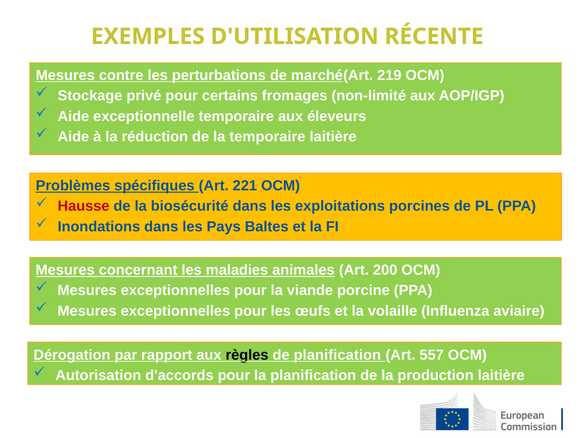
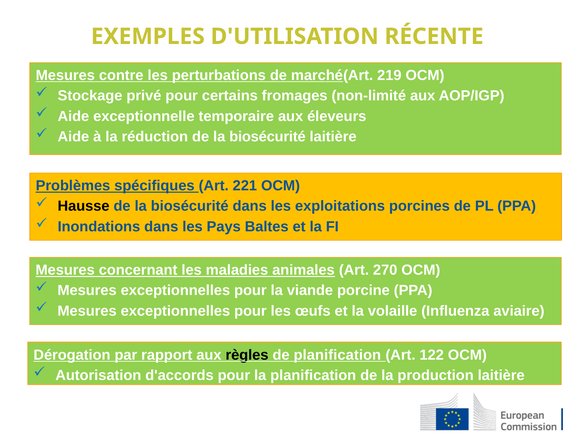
réduction de la temporaire: temporaire -> biosécurité (268, 137)
Hausse colour: red -> black (84, 206)
200: 200 -> 270 (385, 270)
557: 557 -> 122 (432, 355)
